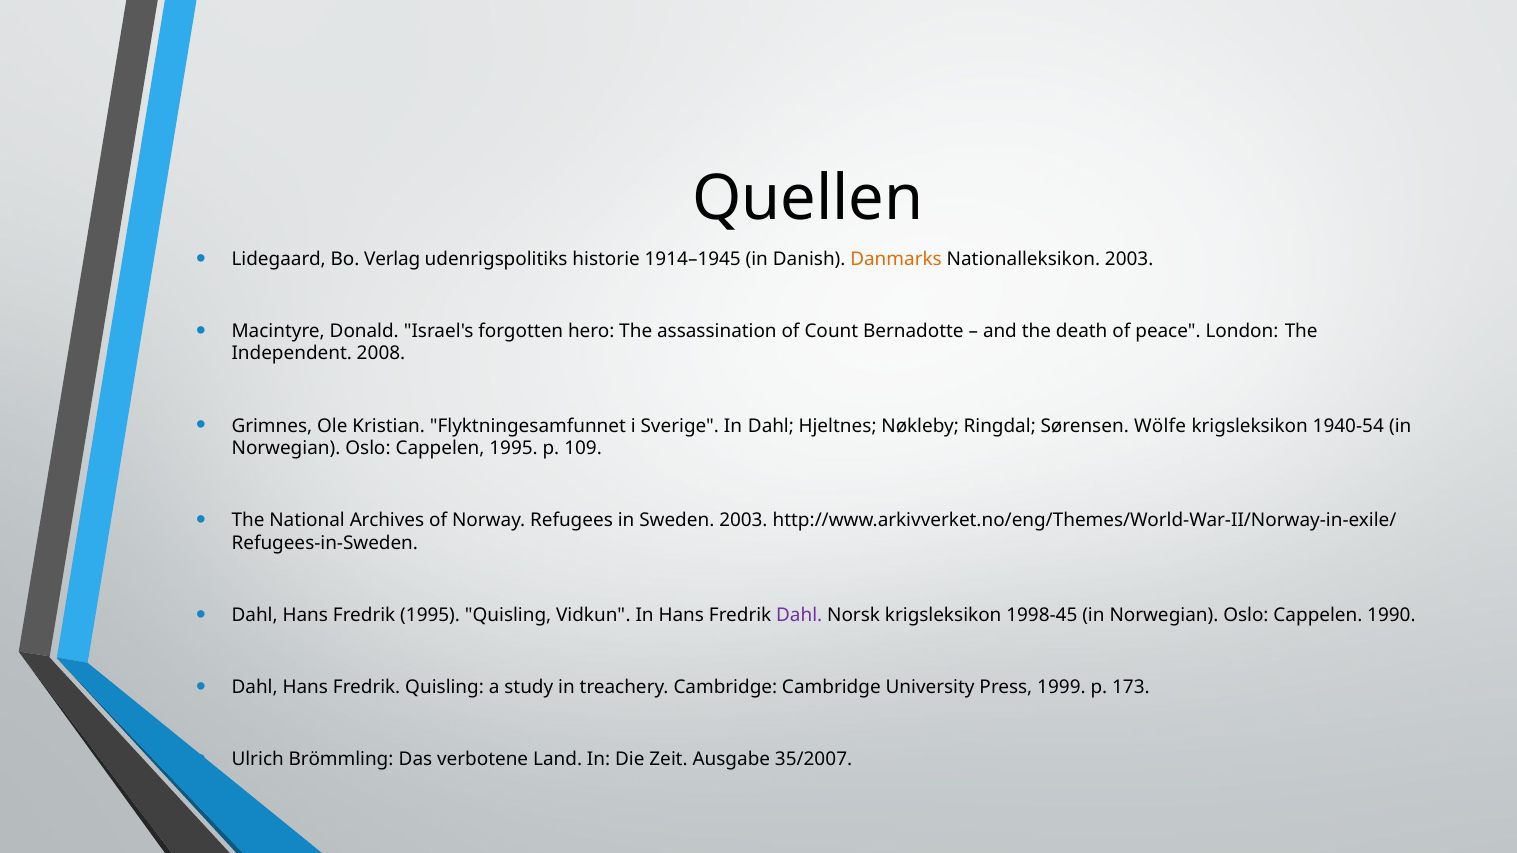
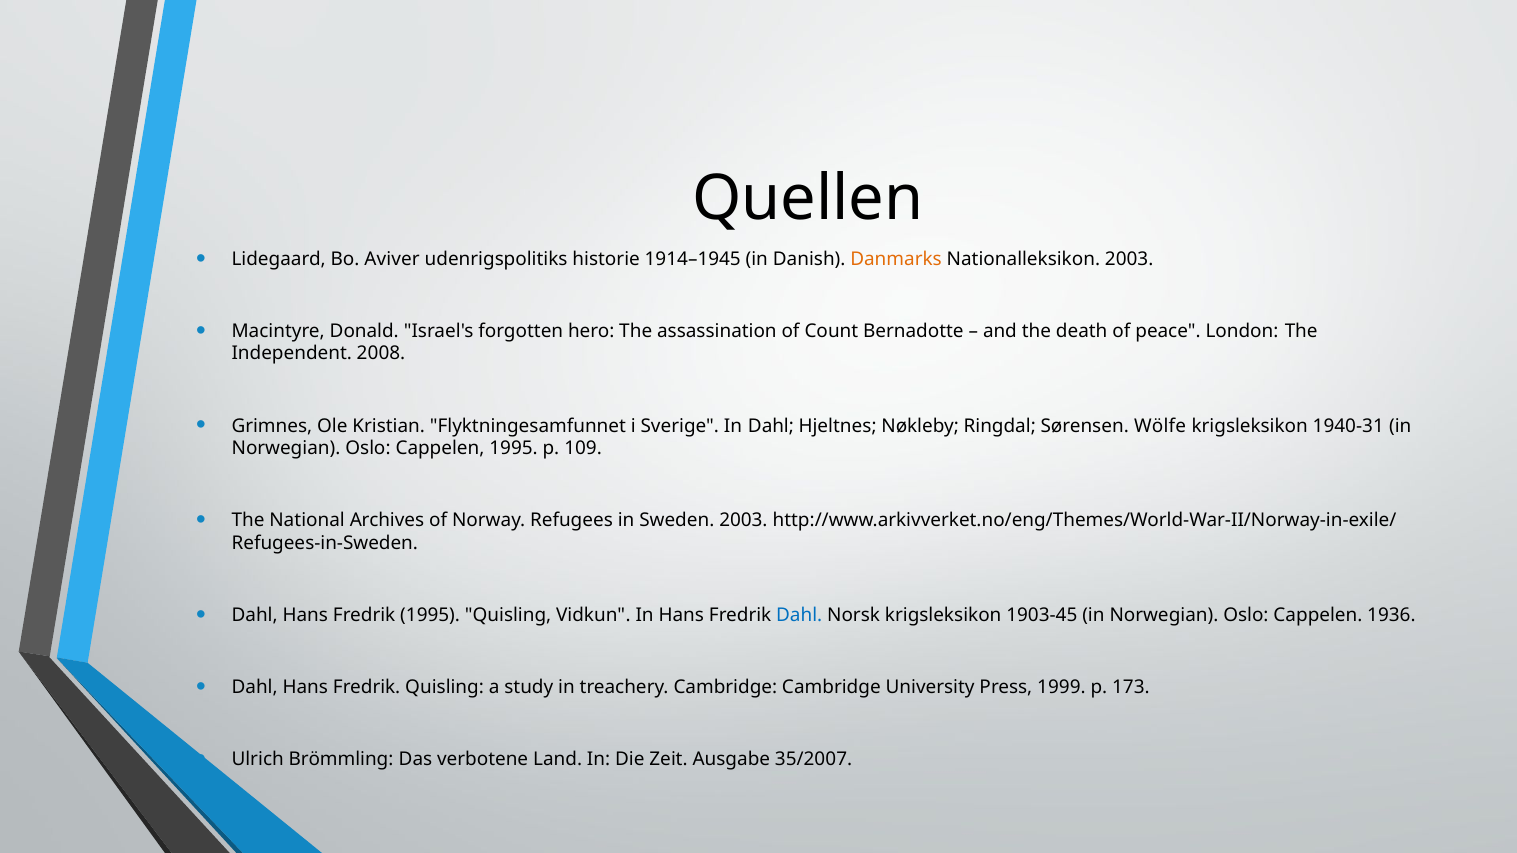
Verlag: Verlag -> Aviver (392, 259)
1940-54: 1940-54 -> 1940-31 (1348, 426)
Dahl colour: purple -> blue (799, 616)
1998-45: 1998-45 -> 1903-45 (1042, 616)
1990: 1990 -> 1936 (1391, 616)
